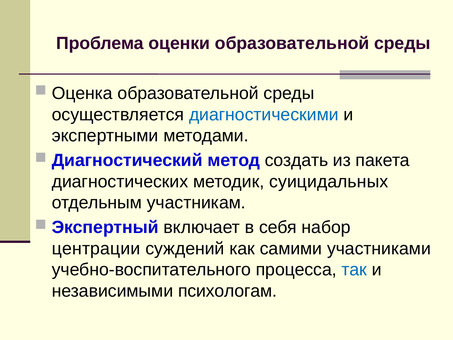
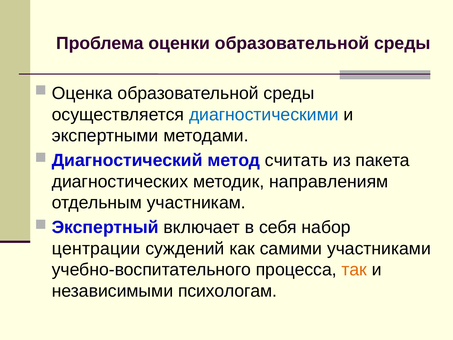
создать: создать -> считать (296, 160)
суицидальных: суицидальных -> направлениям (329, 181)
так colour: blue -> orange (354, 270)
